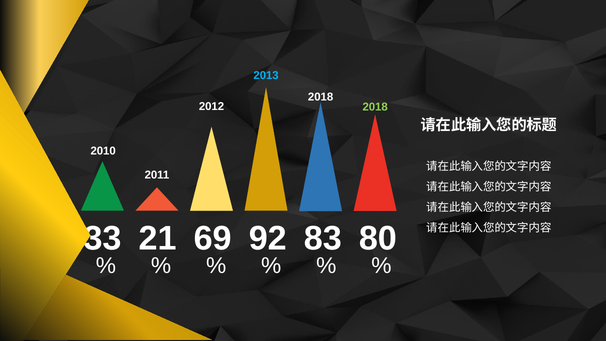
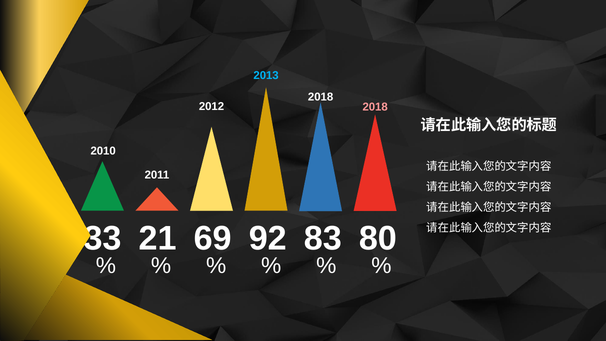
2018 colour: light green -> pink (375, 107)
